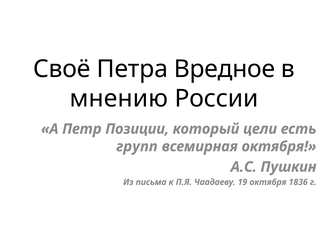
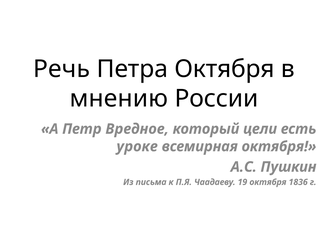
Своё: Своё -> Речь (62, 69)
Петра Вредное: Вредное -> Октября (224, 69)
Позиции: Позиции -> Вредное (137, 129)
групп: групп -> уроке (137, 146)
